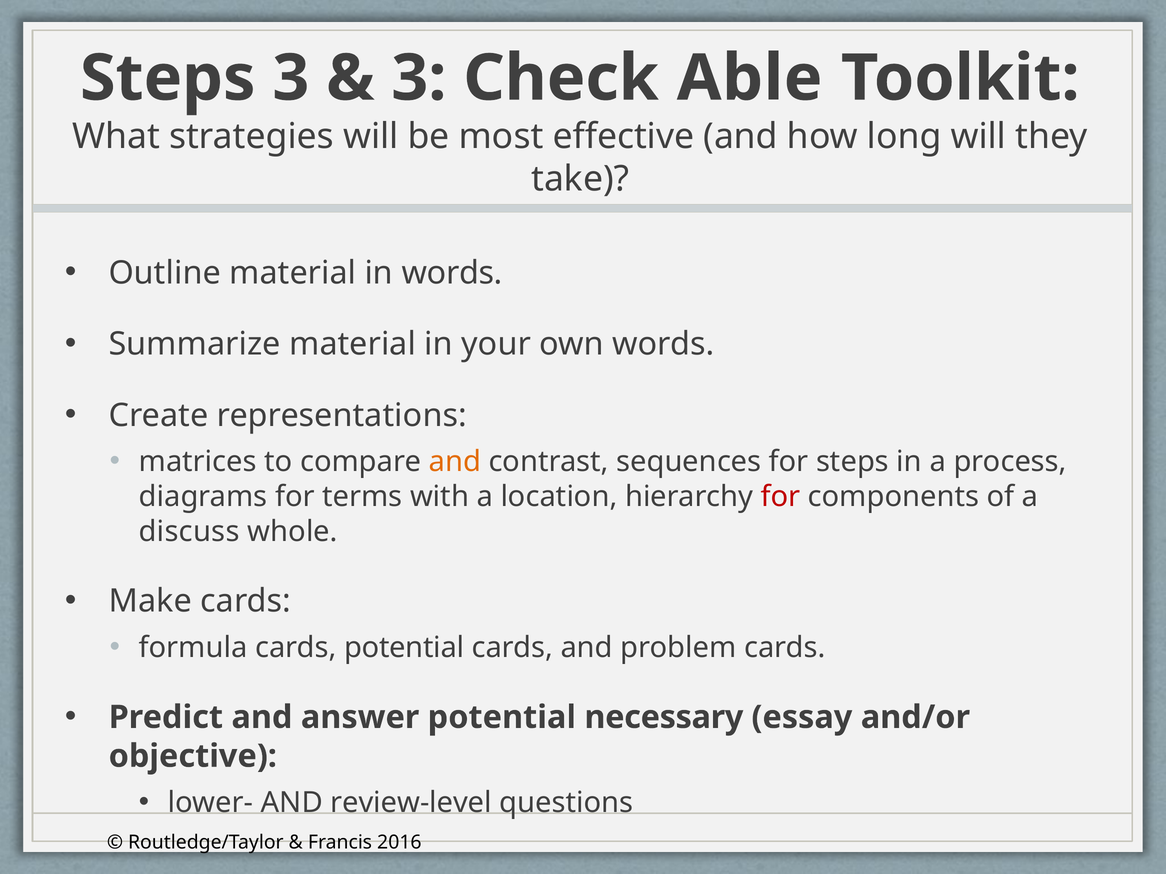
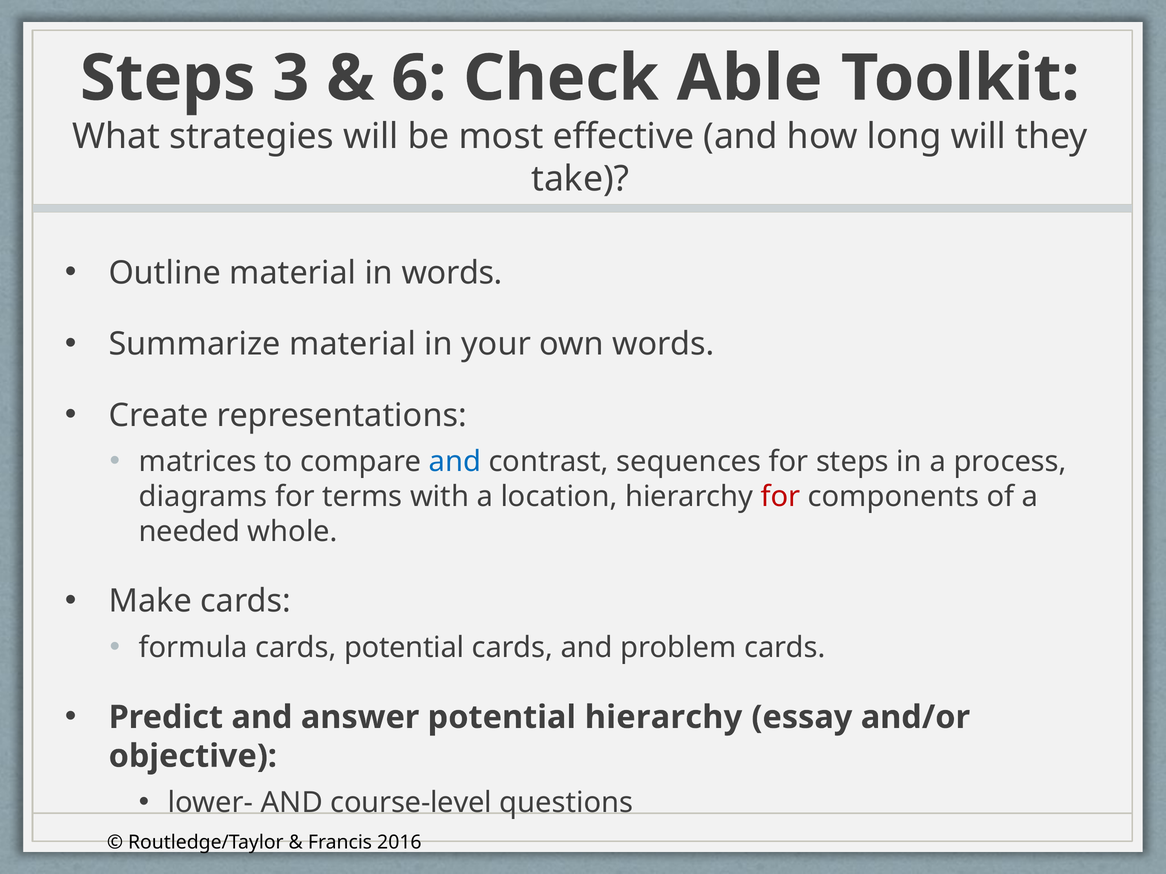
3: 3 -> 6 (419, 78)
and colour: orange -> blue (455, 462)
discuss: discuss -> needed (189, 532)
potential necessary: necessary -> hierarchy (664, 718)
review-level: review-level -> course-level (411, 803)
